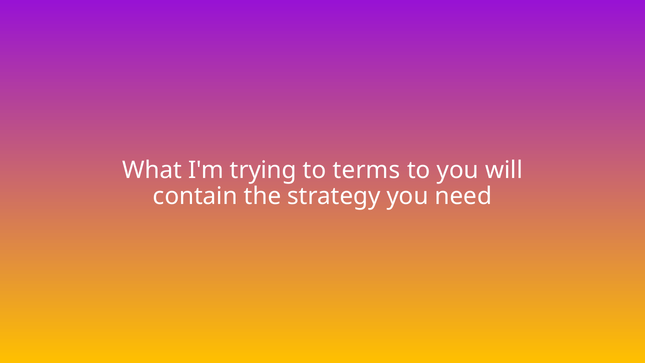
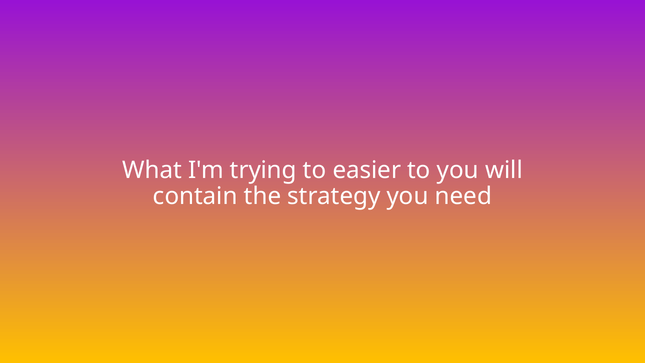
terms: terms -> easier (367, 170)
